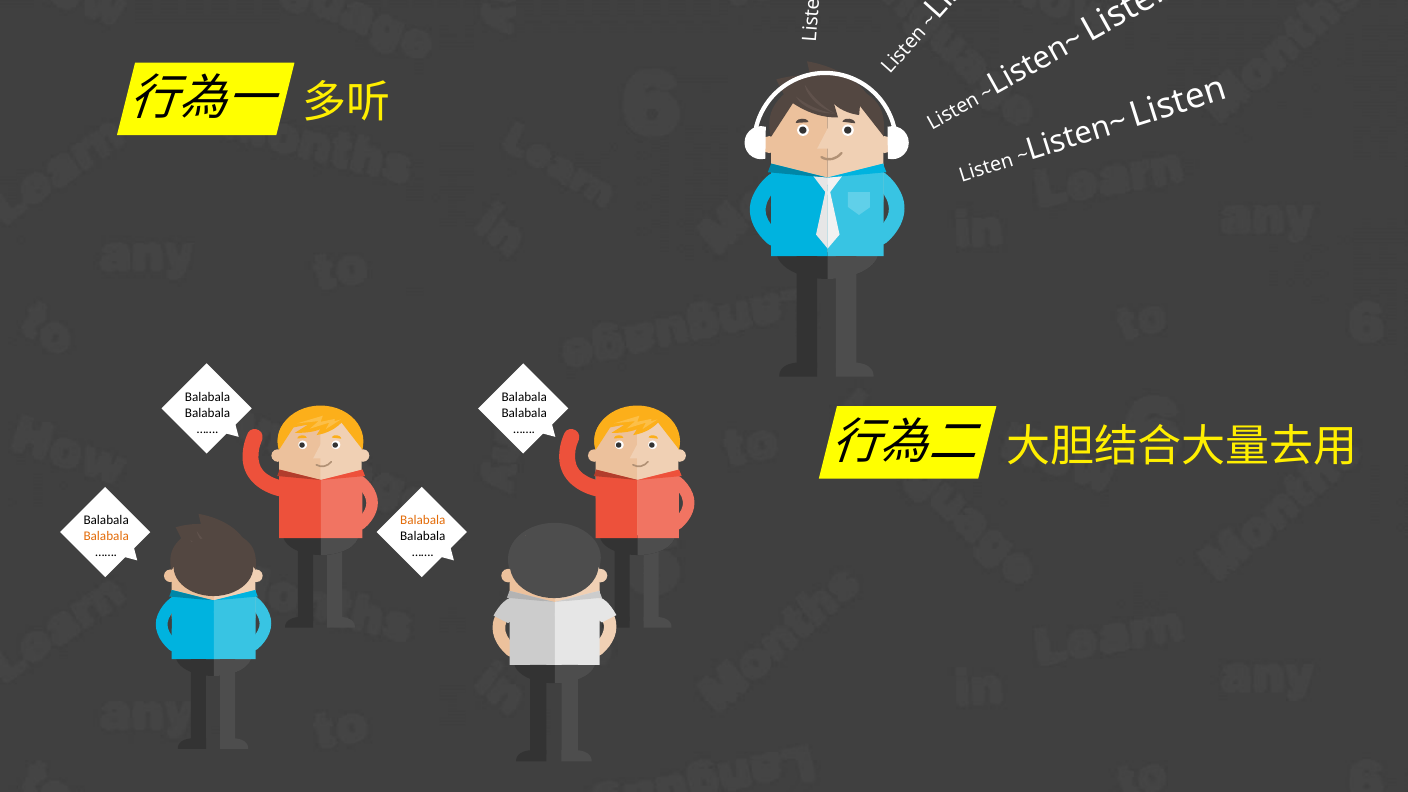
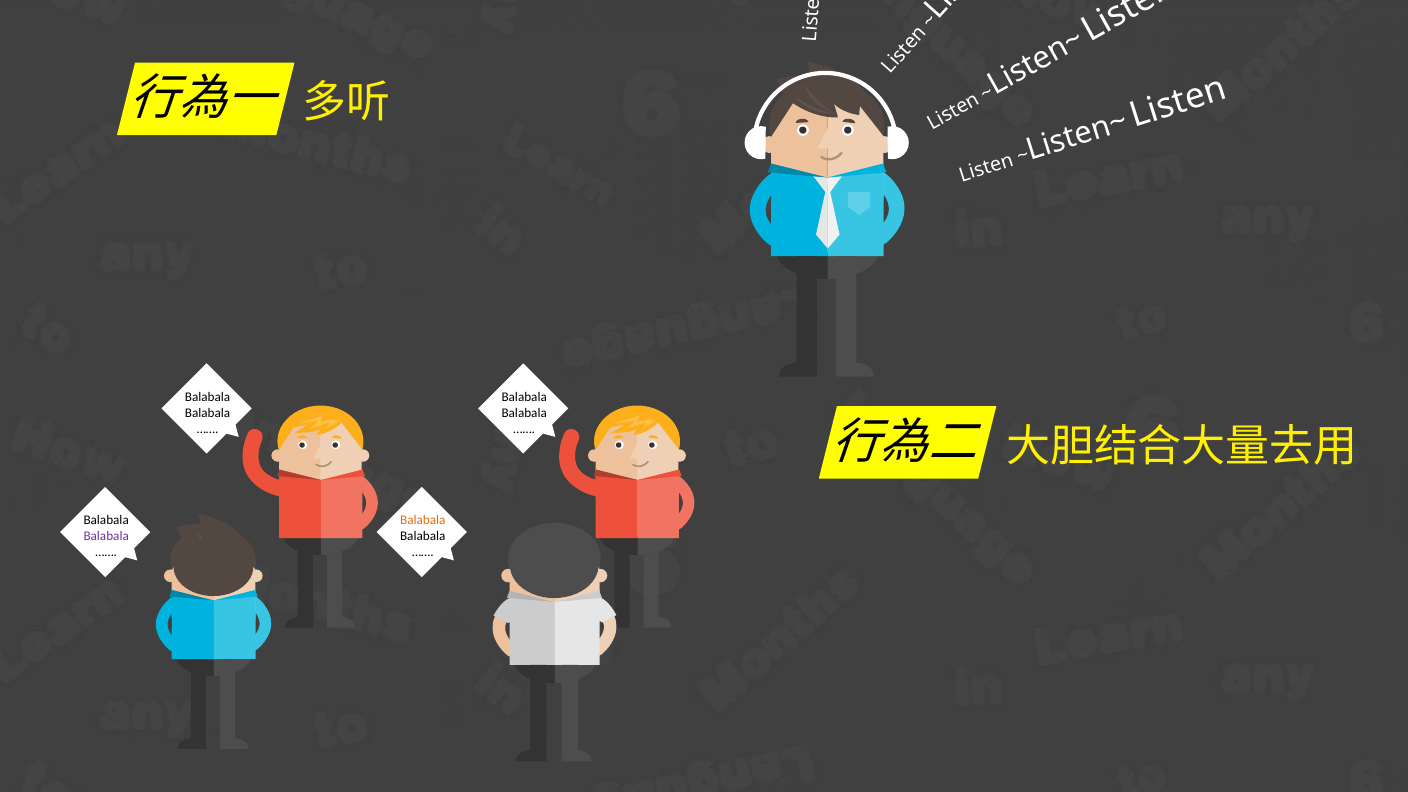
Balabala colour: orange -> purple (106, 536)
